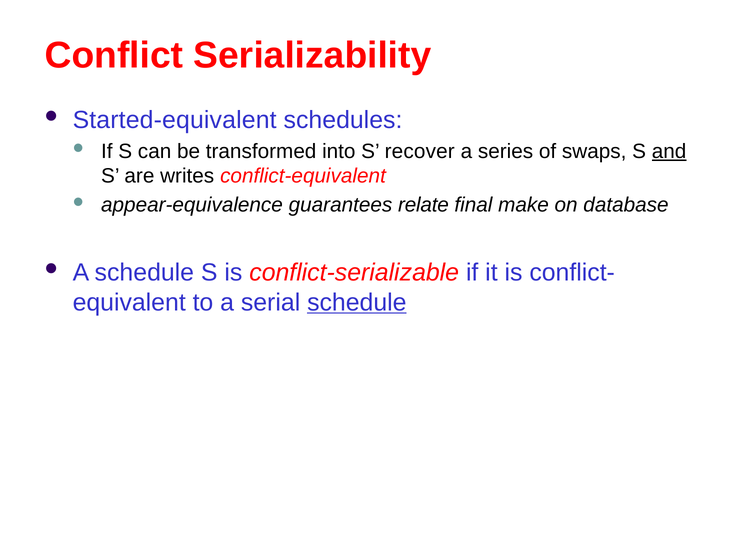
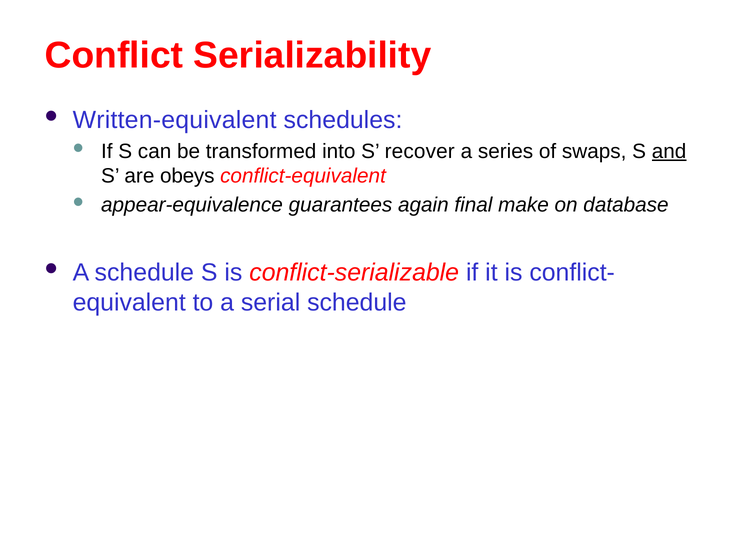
Started-equivalent: Started-equivalent -> Written-equivalent (175, 120)
writes: writes -> obeys (187, 176)
relate: relate -> again (423, 205)
schedule underline: present -> none (357, 302)
